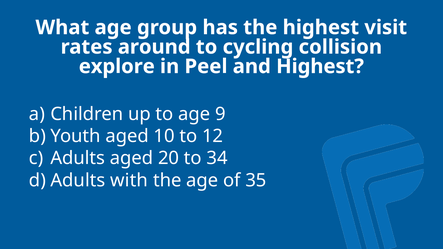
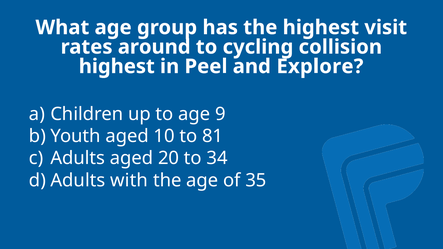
explore: explore -> highest (117, 66)
and Highest: Highest -> Explore (320, 66)
12: 12 -> 81 (213, 136)
